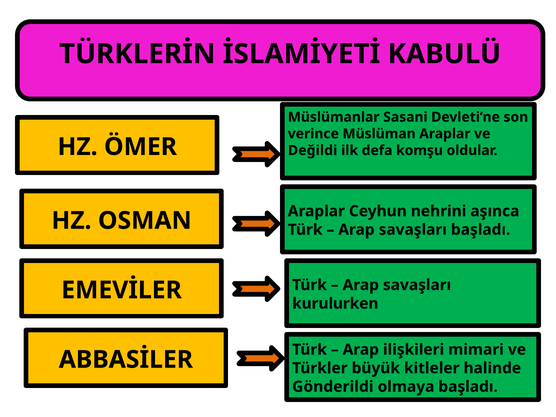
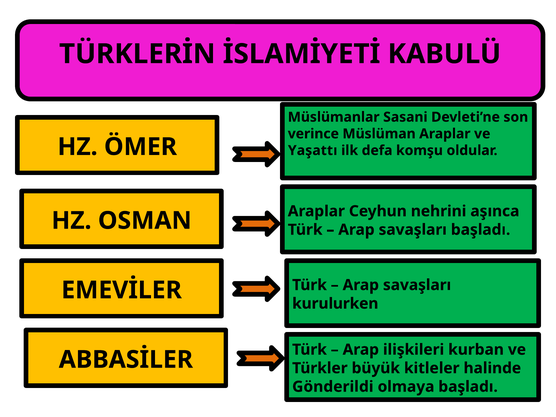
Değildi: Değildi -> Yaşattı (313, 150)
mimari: mimari -> kurban (476, 350)
